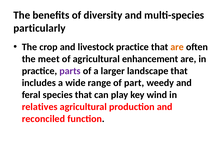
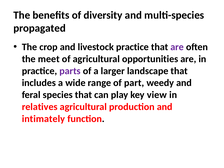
particularly: particularly -> propagated (40, 28)
are colour: orange -> purple (177, 47)
enhancement: enhancement -> opportunities (150, 59)
wind: wind -> view (157, 95)
reconciled: reconciled -> intimately (43, 119)
